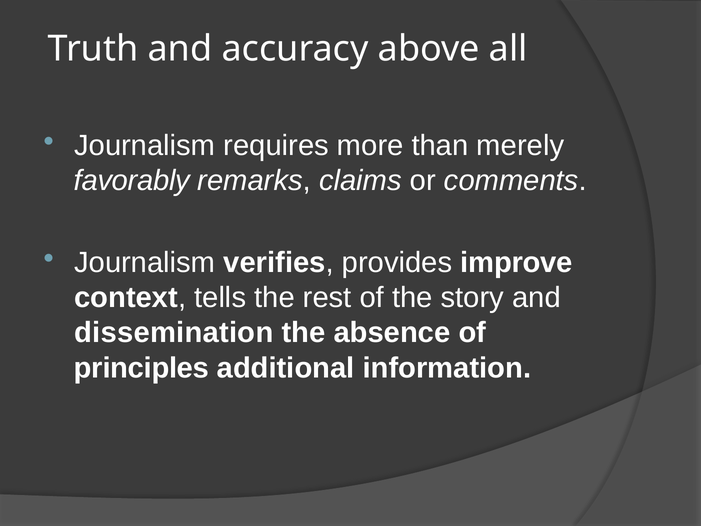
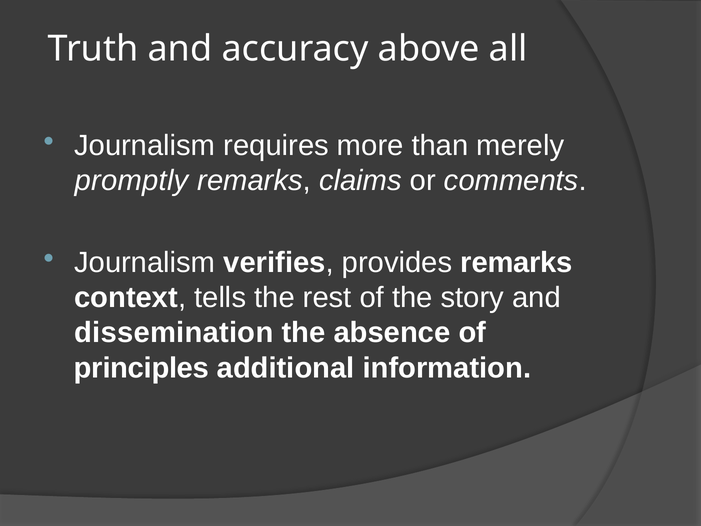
favorably: favorably -> promptly (132, 181)
provides improve: improve -> remarks (516, 263)
